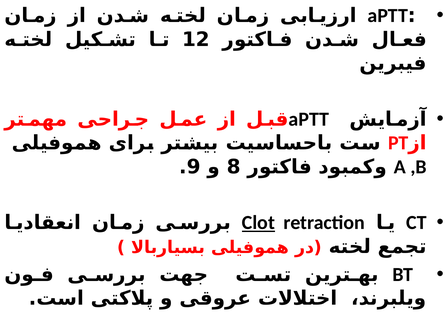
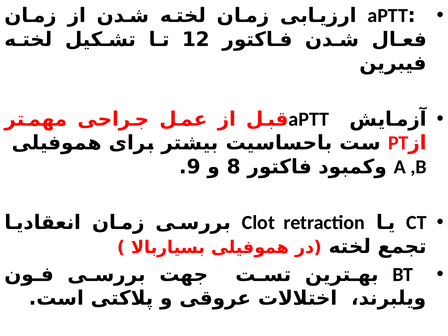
Clot underline: present -> none (258, 223)
